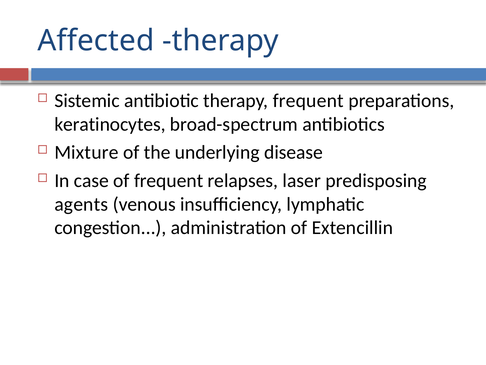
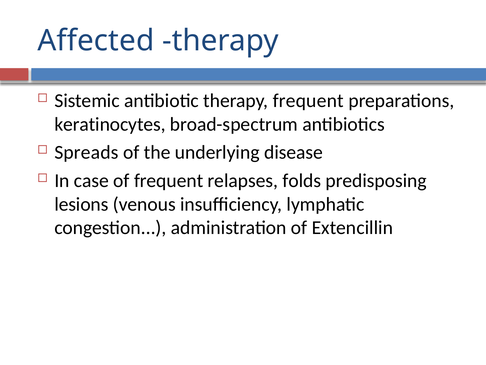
Mixture: Mixture -> Spreads (86, 152)
laser: laser -> folds (302, 180)
agents: agents -> lesions (81, 204)
